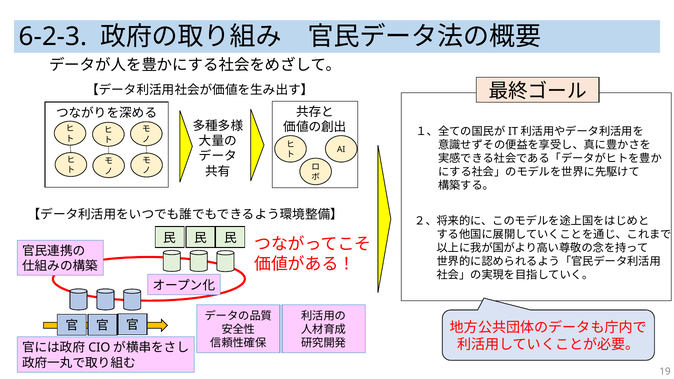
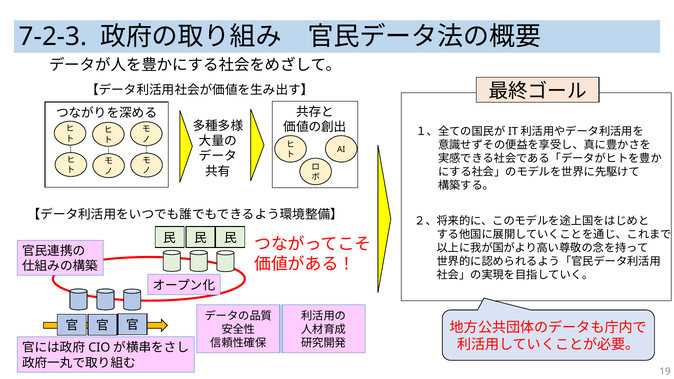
6-2-3: 6-2-3 -> 7-2-3 (53, 37)
